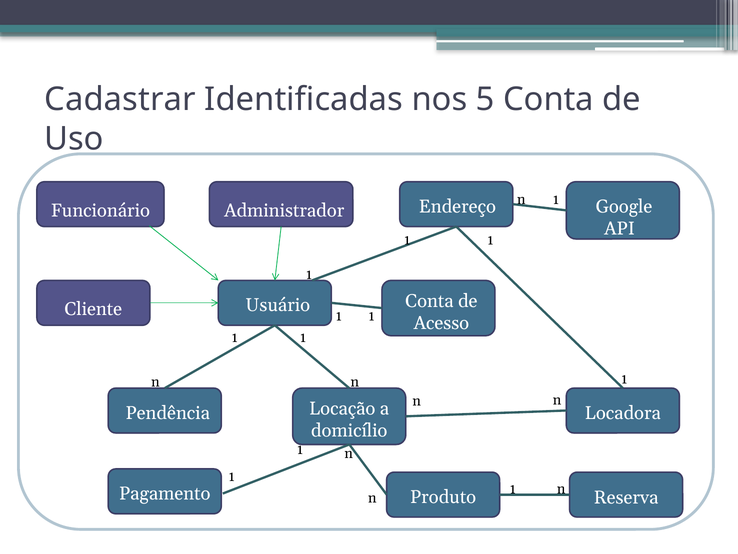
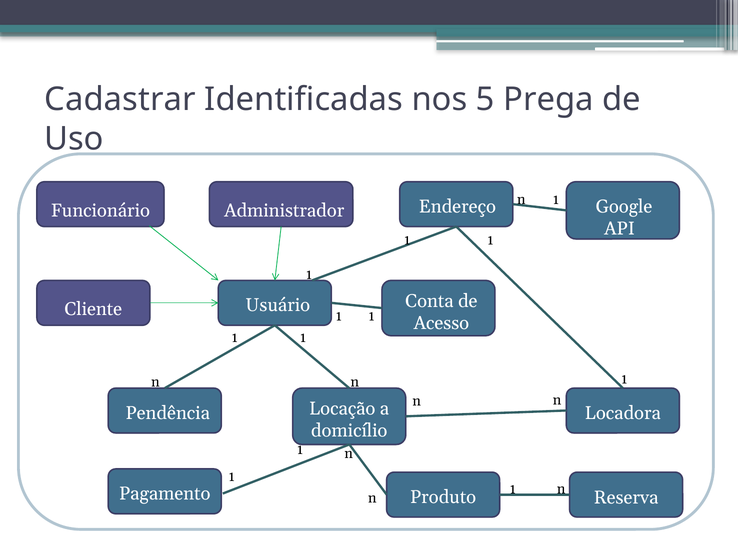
5 Conta: Conta -> Prega (548, 99)
